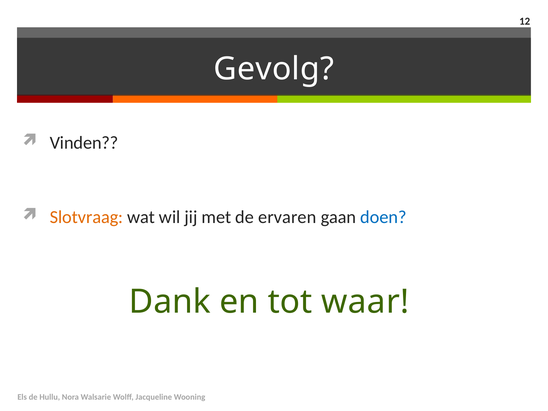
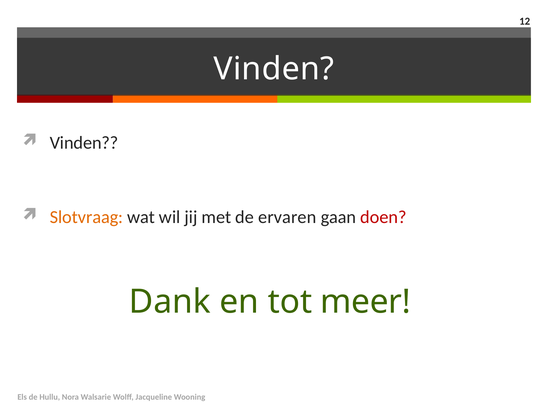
Gevolg: Gevolg -> Vinden (274, 69)
doen colour: blue -> red (383, 217)
waar: waar -> meer (365, 302)
